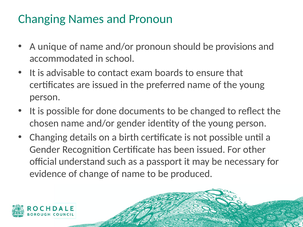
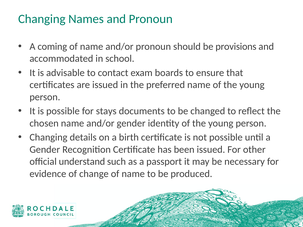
unique: unique -> coming (52, 47)
done: done -> stays (106, 111)
